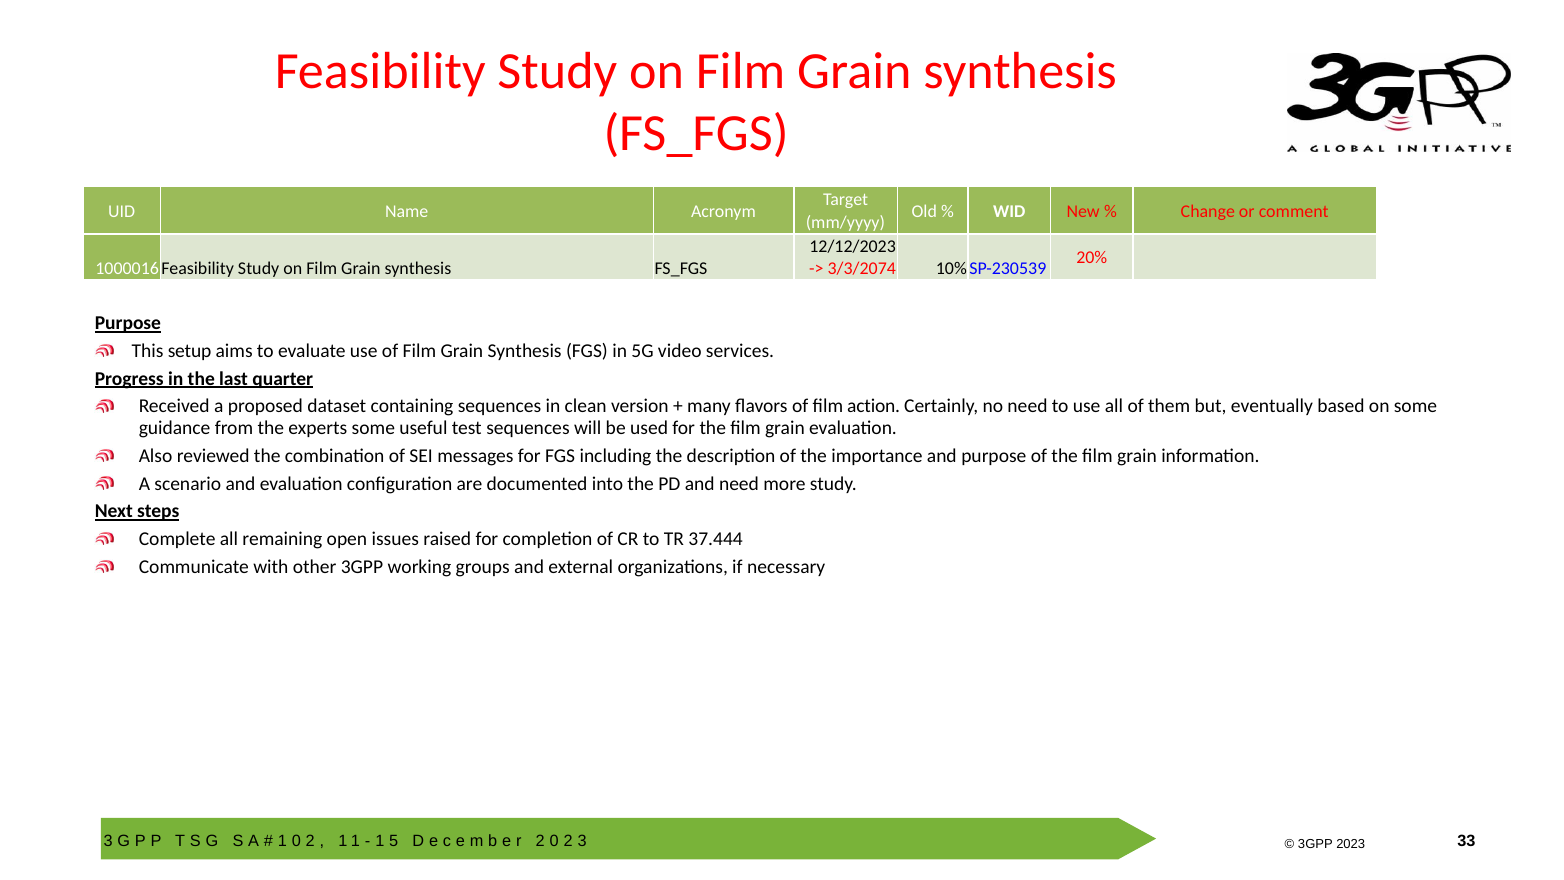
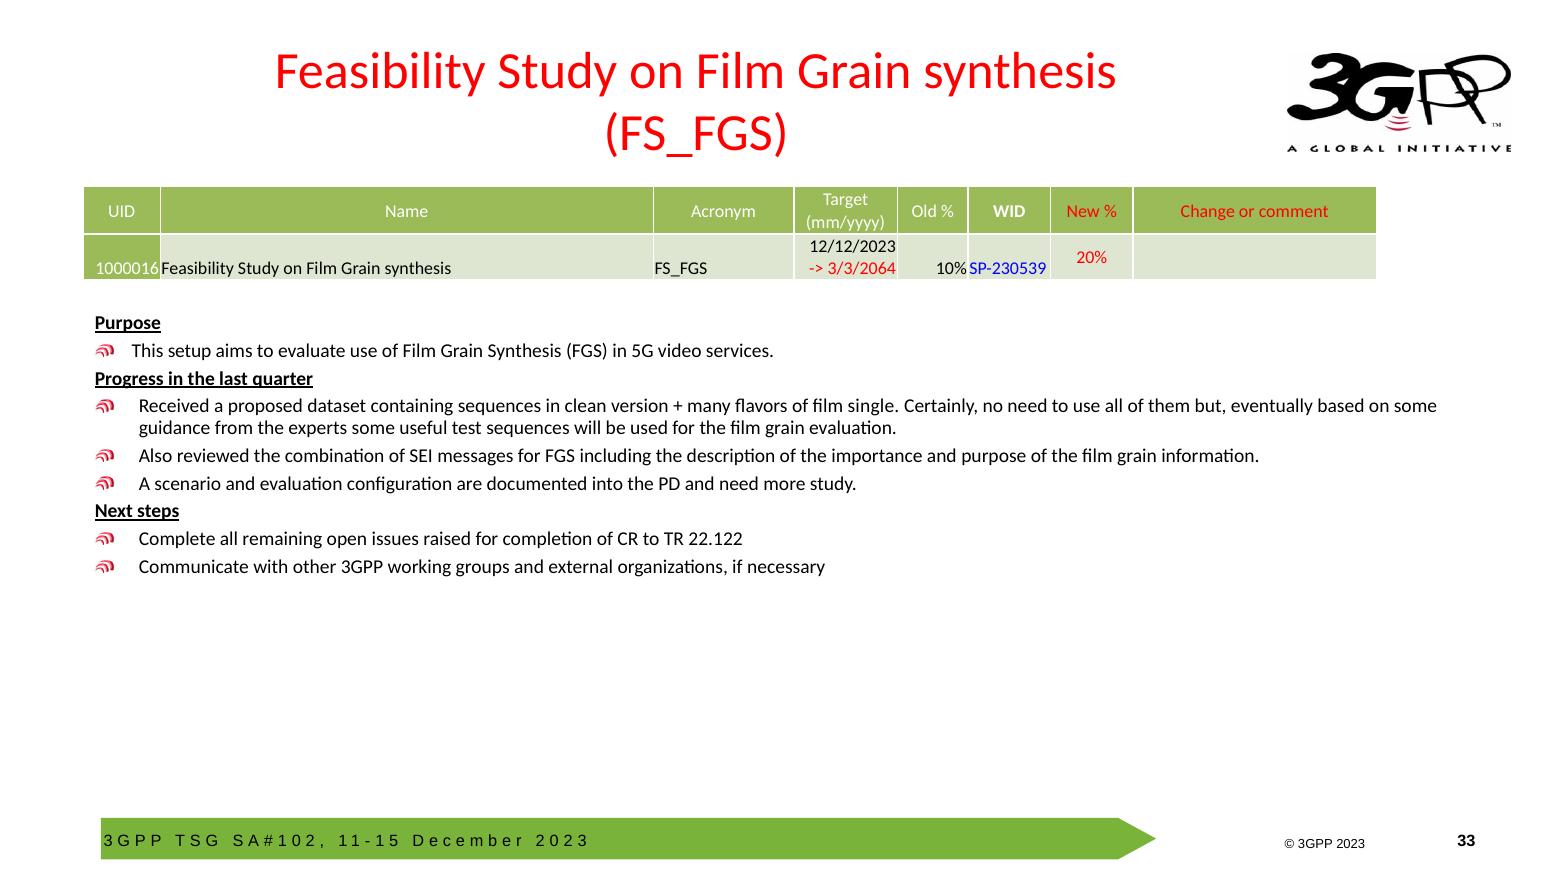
3/3/2074: 3/3/2074 -> 3/3/2064 (862, 269)
action: action -> single (873, 406)
37.444: 37.444 -> 22.122 (716, 539)
